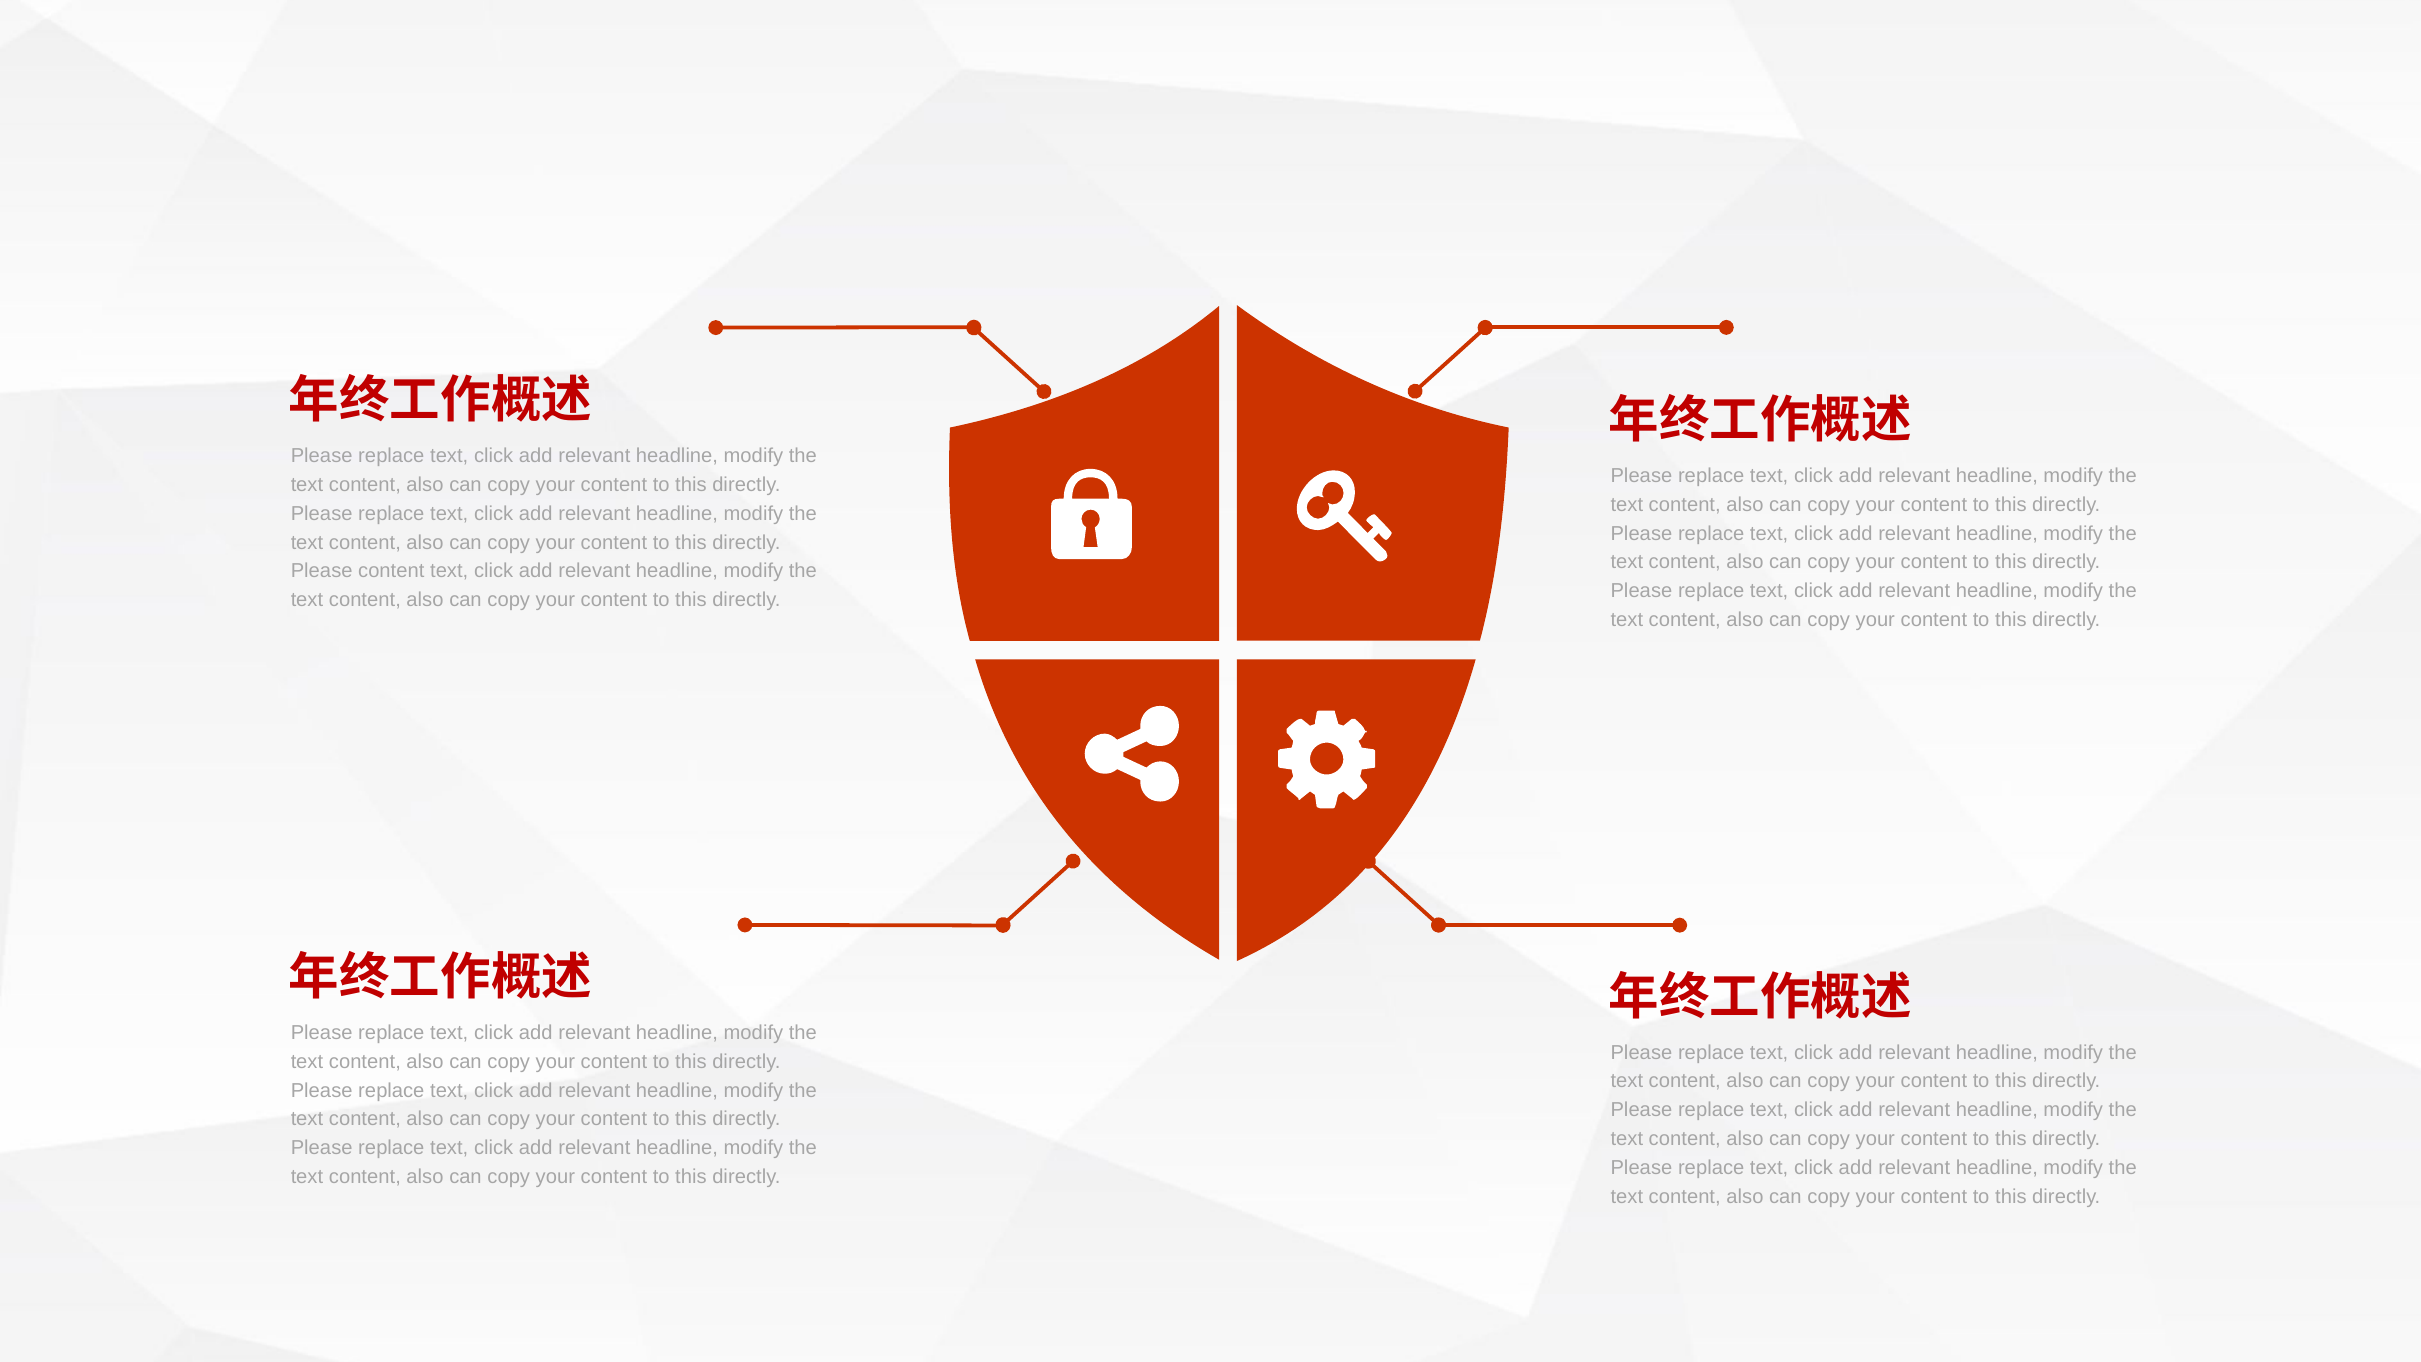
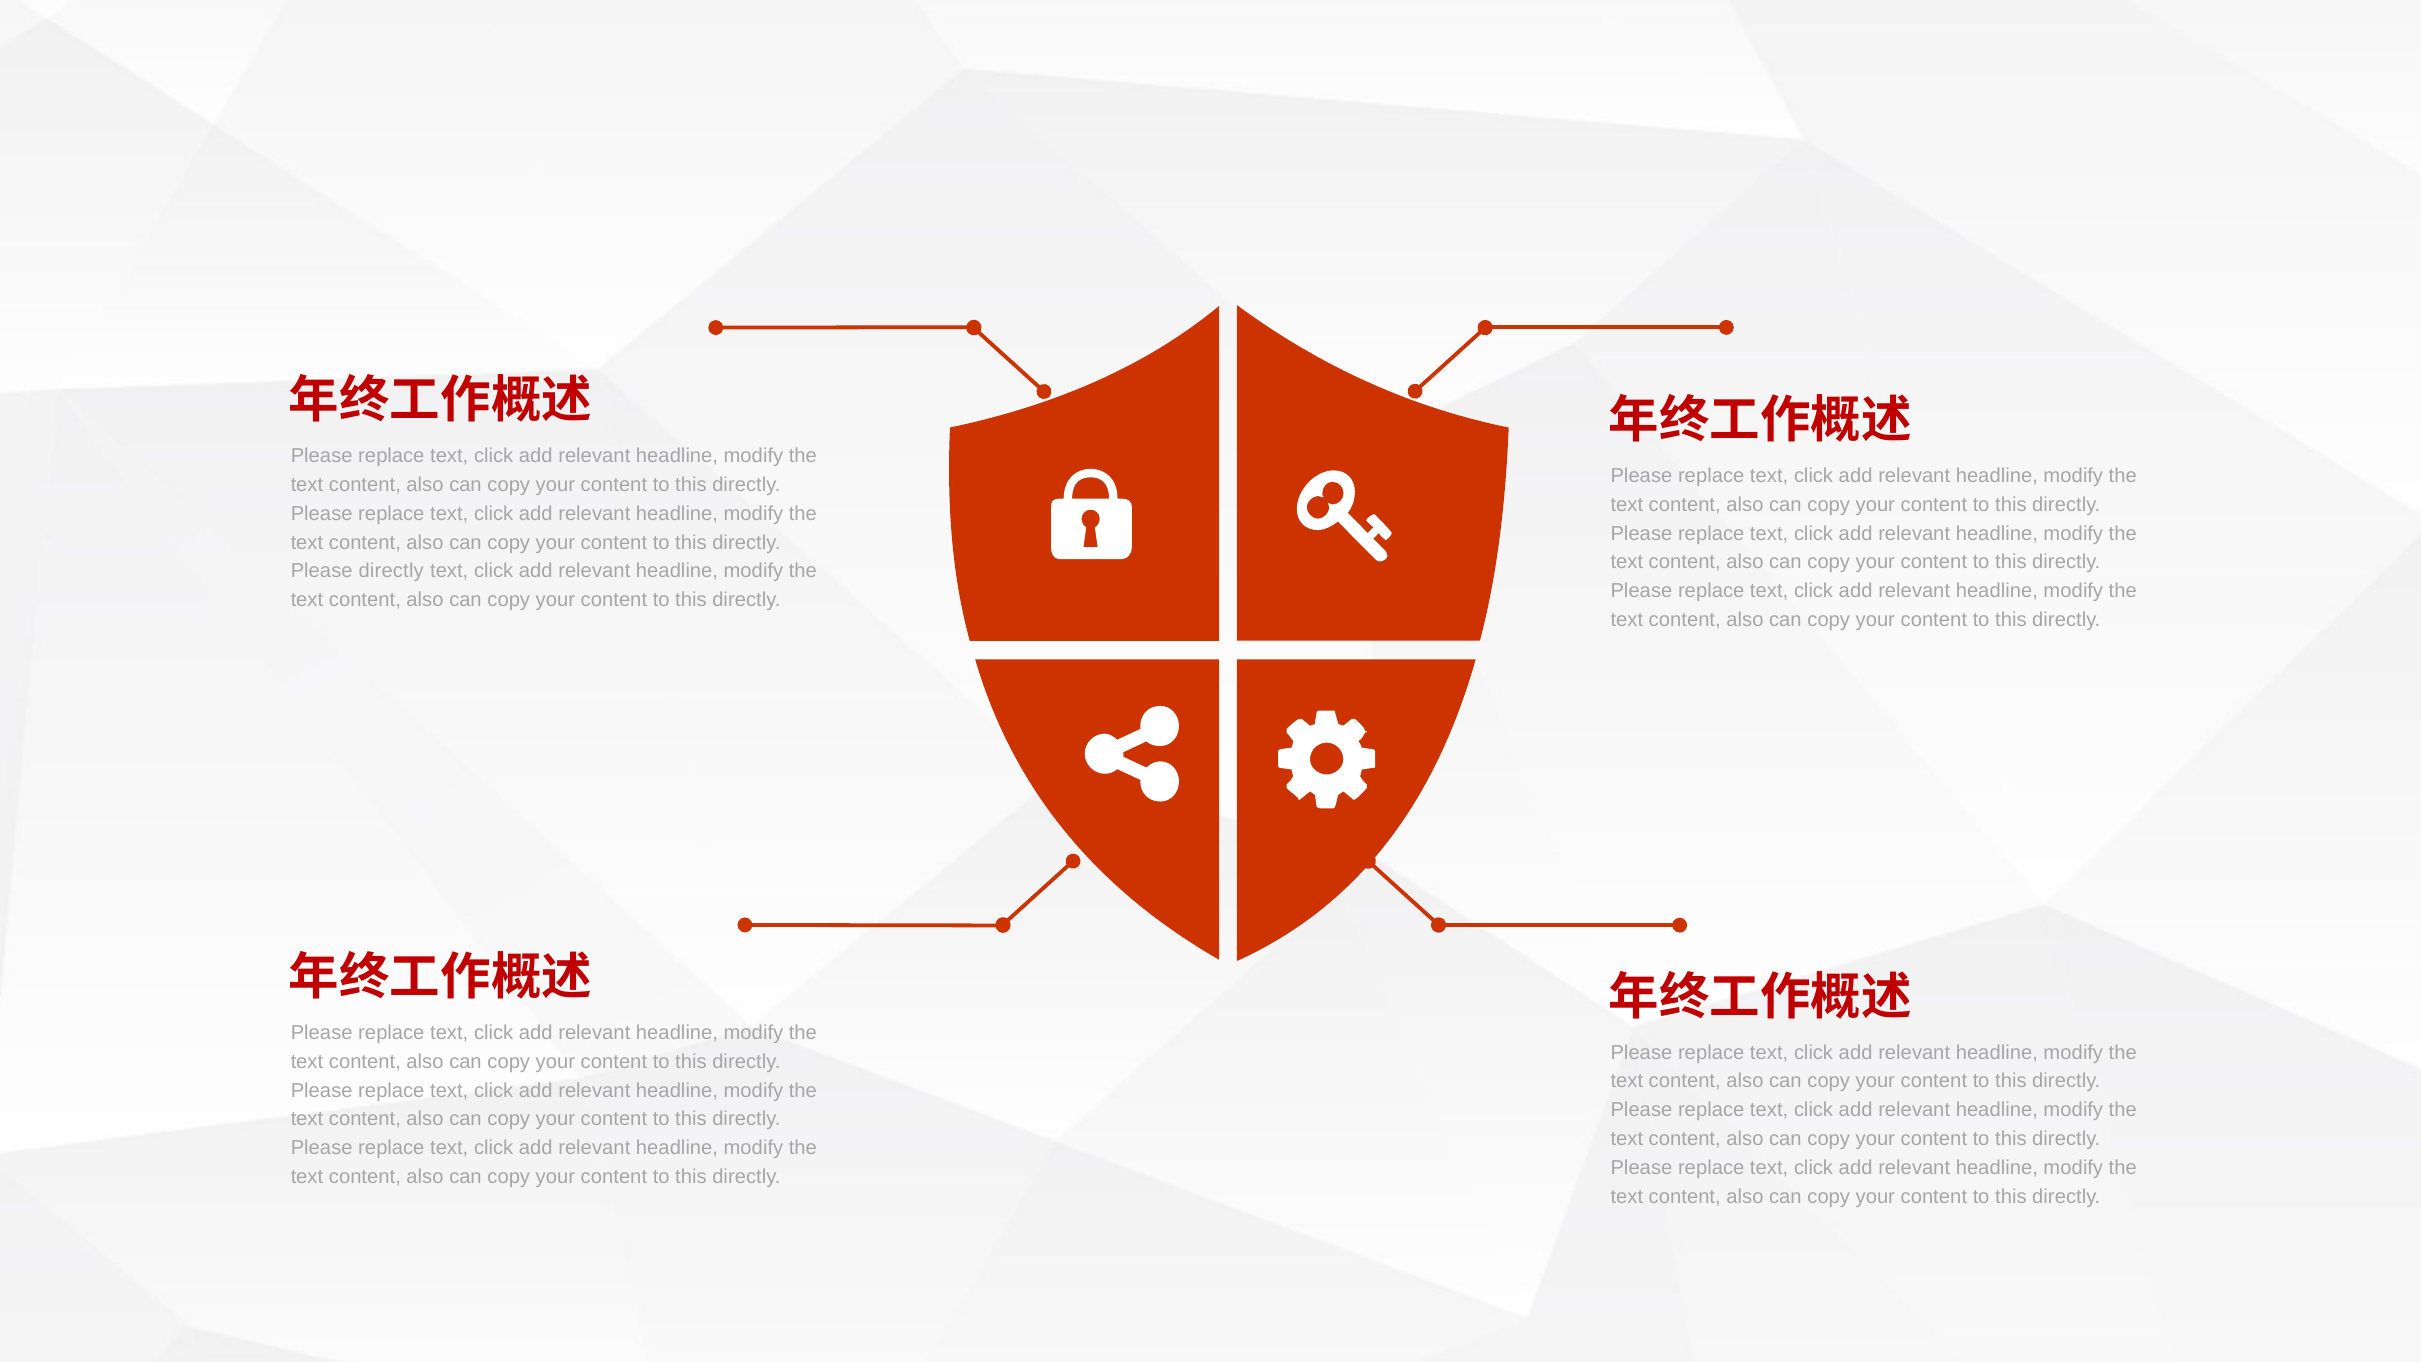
Please content: content -> directly (391, 571)
